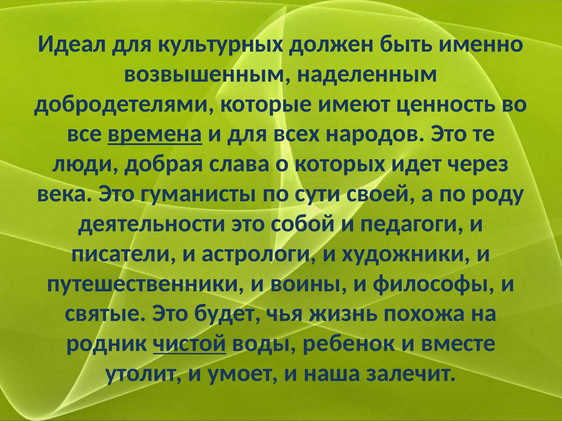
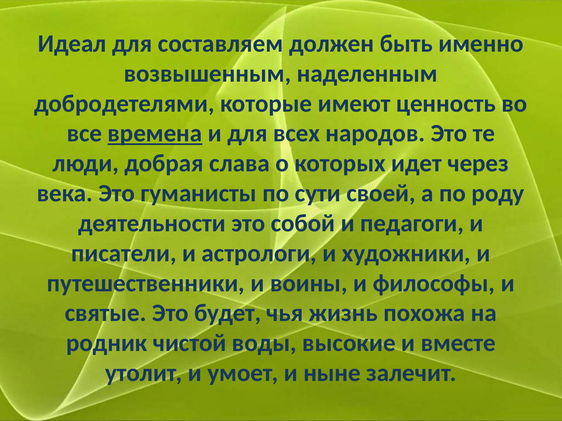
культурных: культурных -> составляем (221, 44)
чистой underline: present -> none (190, 343)
ребенок: ребенок -> высокие (349, 343)
наша: наша -> ныне (332, 373)
